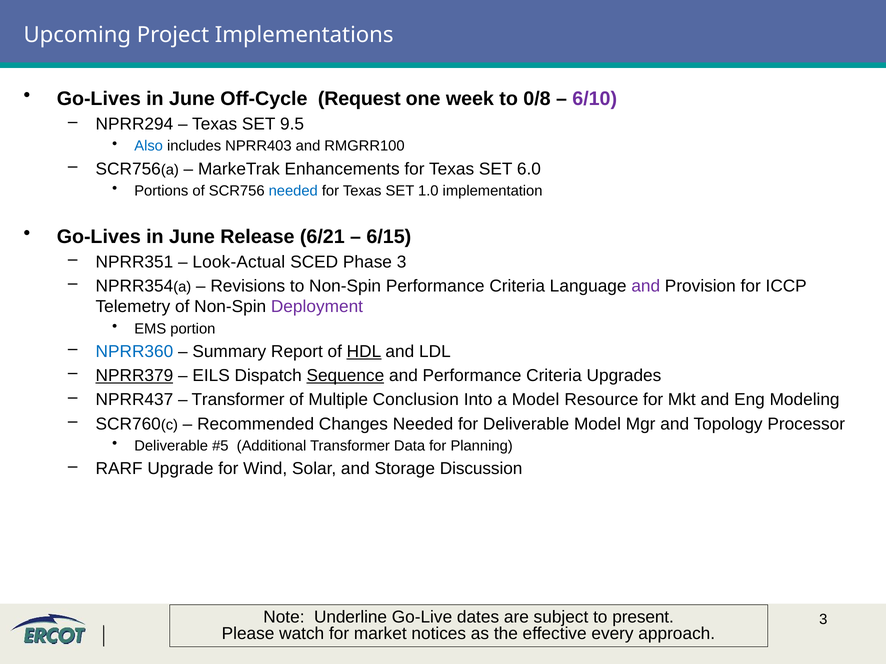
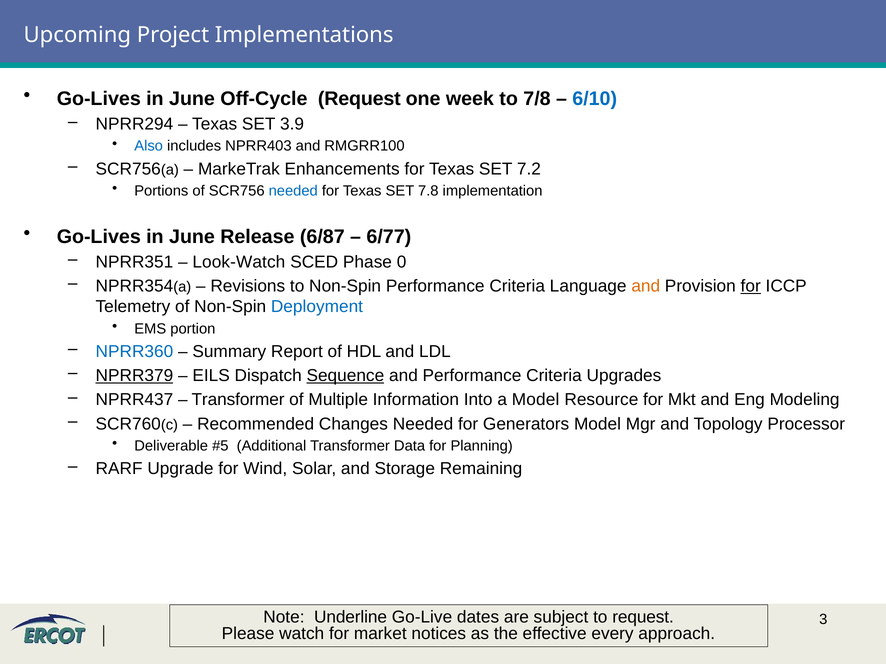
0/8: 0/8 -> 7/8 (537, 99)
6/10 colour: purple -> blue (595, 99)
9.5: 9.5 -> 3.9 (292, 124)
6.0: 6.0 -> 7.2 (529, 169)
1.0: 1.0 -> 7.8 (428, 191)
6/21: 6/21 -> 6/87 (322, 237)
6/15: 6/15 -> 6/77 (389, 237)
Look-Actual: Look-Actual -> Look-Watch (239, 262)
Phase 3: 3 -> 0 (402, 262)
and colour: purple -> orange (646, 286)
for underline: none -> present (751, 286)
Deployment colour: purple -> blue (317, 307)
HDL underline: present -> none (364, 352)
Conclusion: Conclusion -> Information (416, 400)
for Deliverable: Deliverable -> Generators (526, 424)
Discussion: Discussion -> Remaining (481, 469)
to present: present -> request (643, 617)
